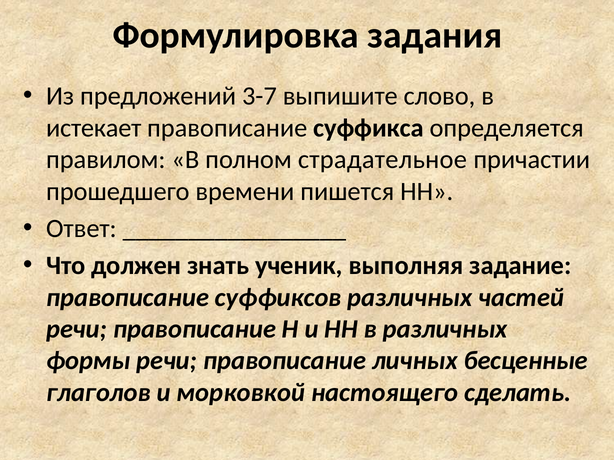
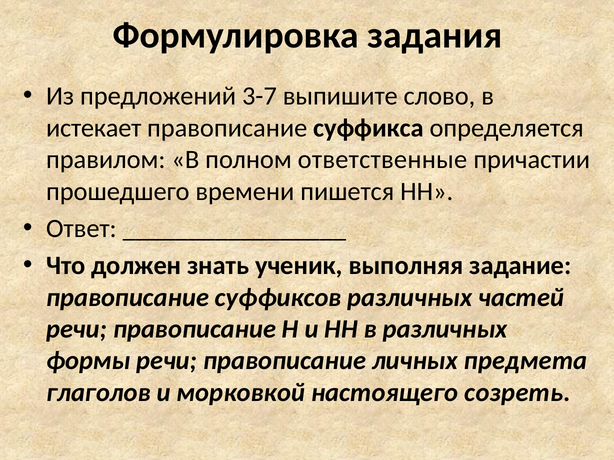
страдательное: страдательное -> ответственные (382, 160)
бесценные: бесценные -> предмета (526, 361)
сделать: сделать -> созреть (518, 393)
